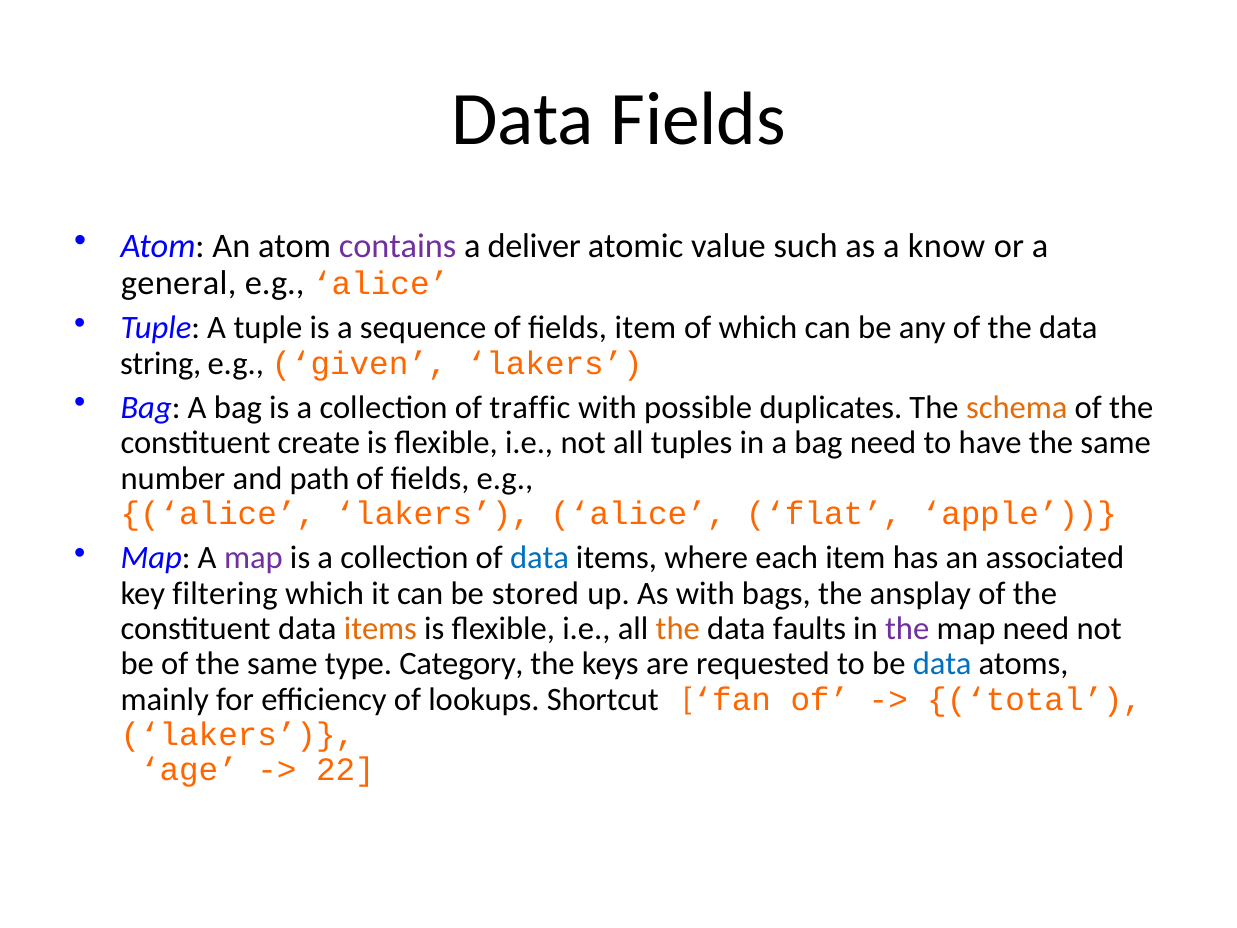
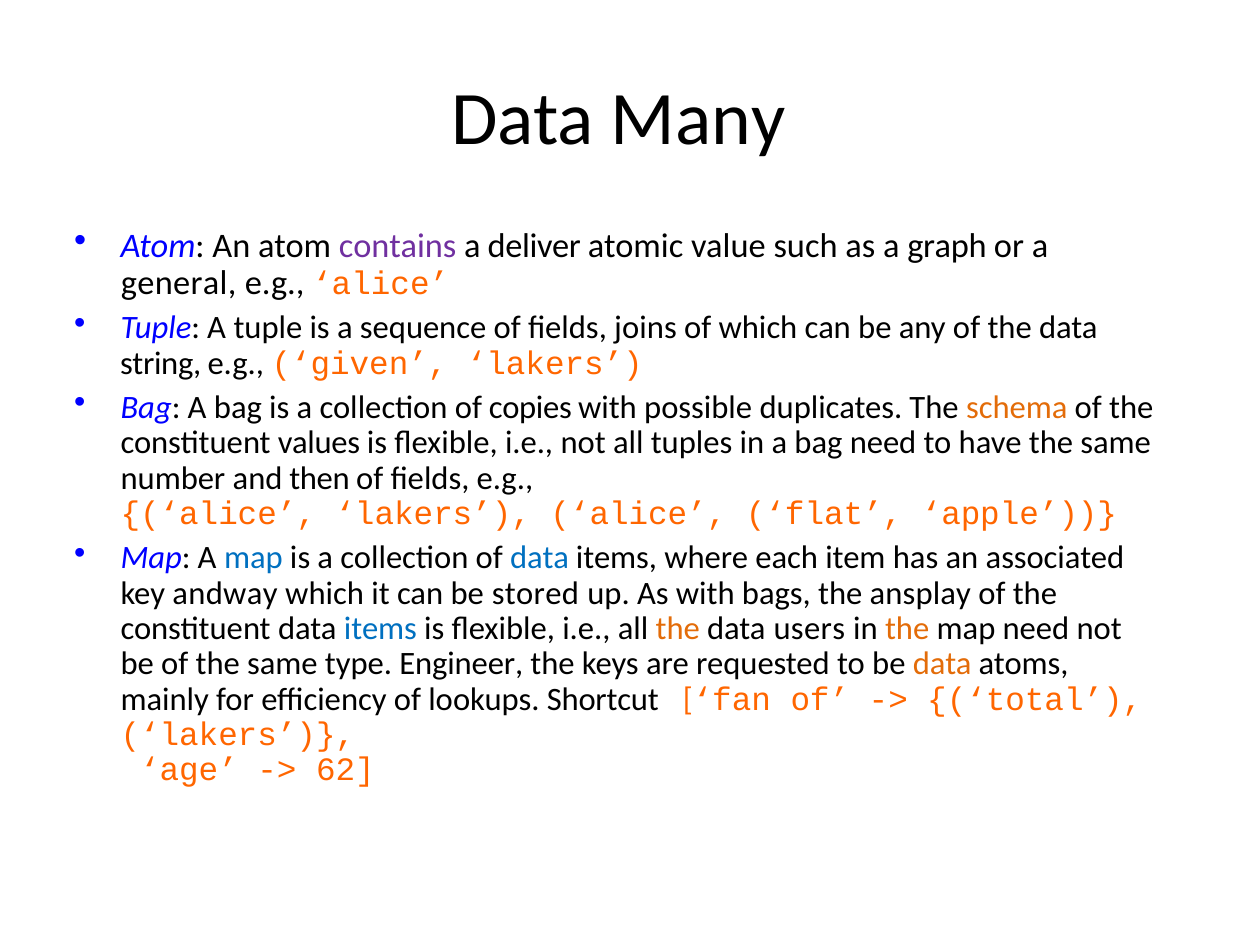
Data Fields: Fields -> Many (698, 120)
know: know -> graph (947, 246)
fields item: item -> joins (645, 328)
traffic: traffic -> copies (530, 408)
create: create -> values (319, 443)
path: path -> then (320, 478)
map colour: purple -> blue (253, 558)
filtering: filtering -> andway (225, 593)
items colour: orange -> blue (380, 629)
faults: faults -> users (809, 629)
the colour: purple -> orange (907, 629)
Category: Category -> Engineer (461, 664)
data colour: blue -> orange (942, 664)
22: 22 -> 62 (345, 770)
